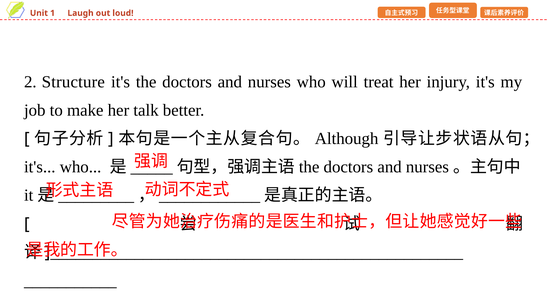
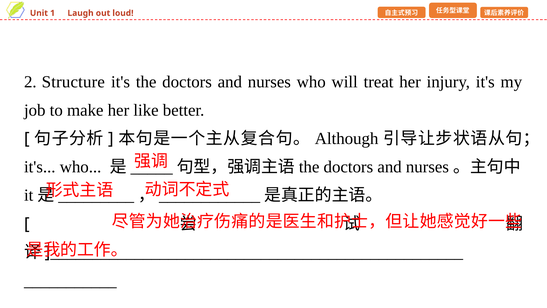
talk: talk -> like (146, 110)
